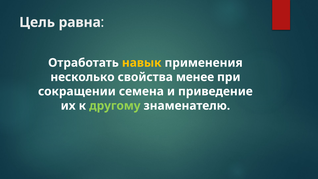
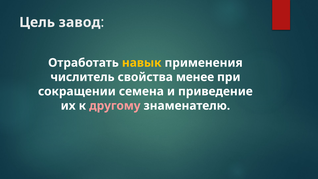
равна: равна -> завод (80, 22)
несколько: несколько -> числитель (82, 77)
другому colour: light green -> pink (115, 106)
